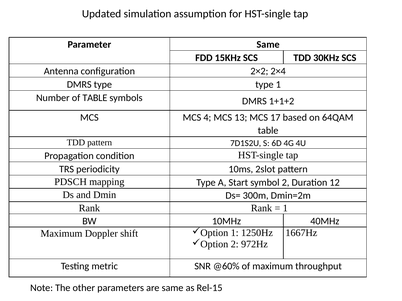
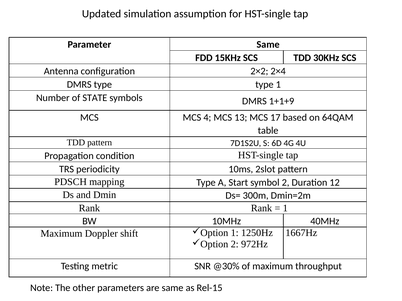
of TABLE: TABLE -> STATE (95, 98)
1+1+2: 1+1+2 -> 1+1+9 (282, 101)
@60%: @60% -> @30% (226, 266)
